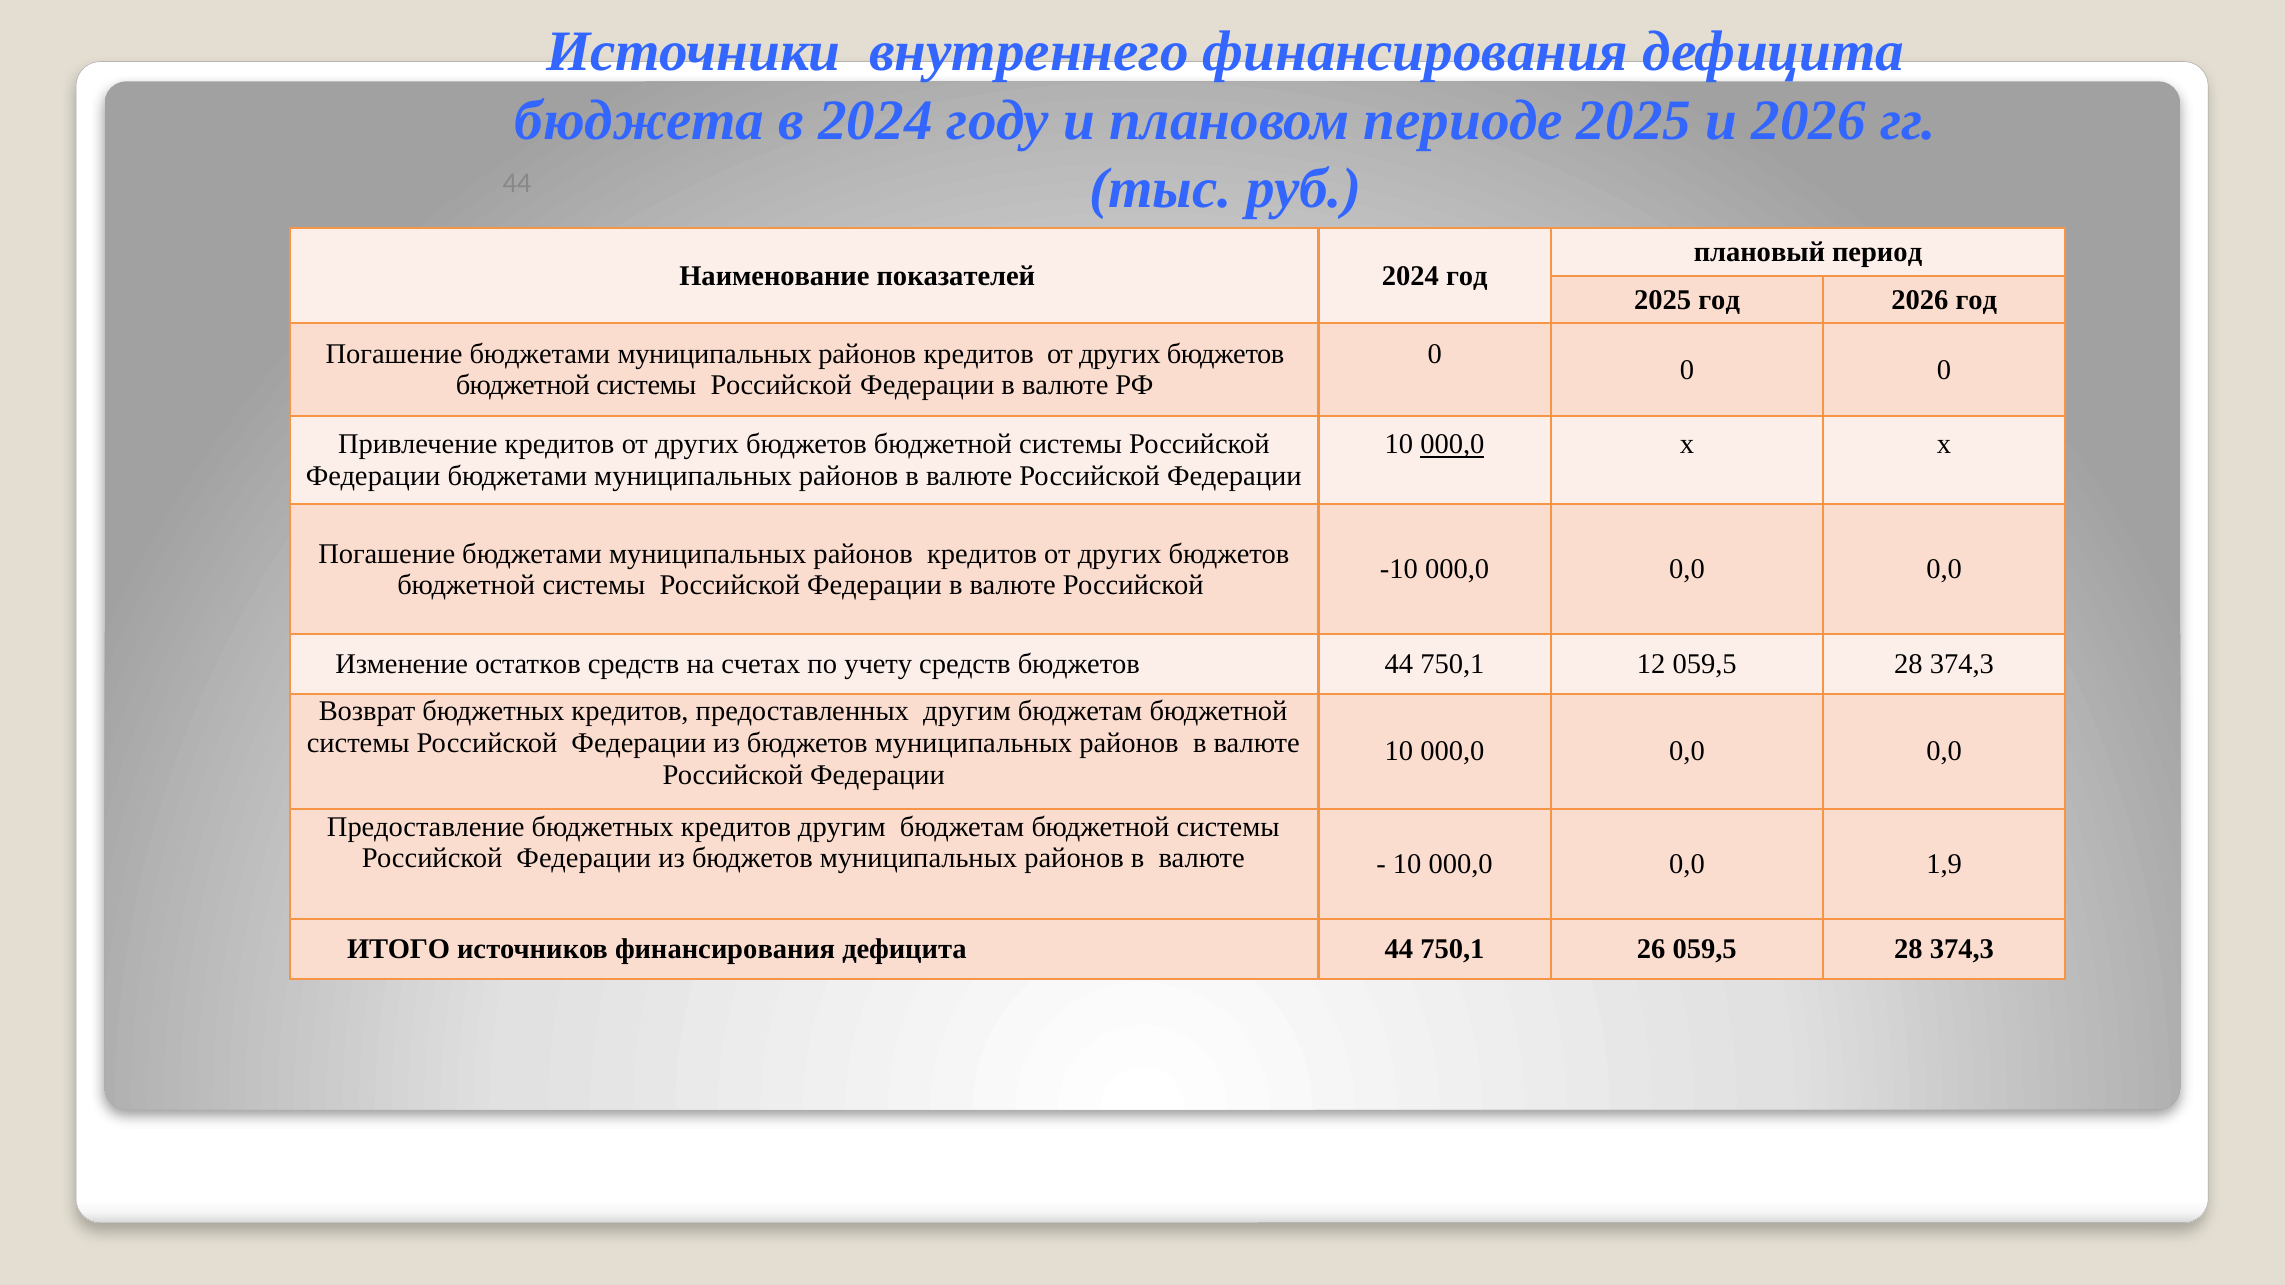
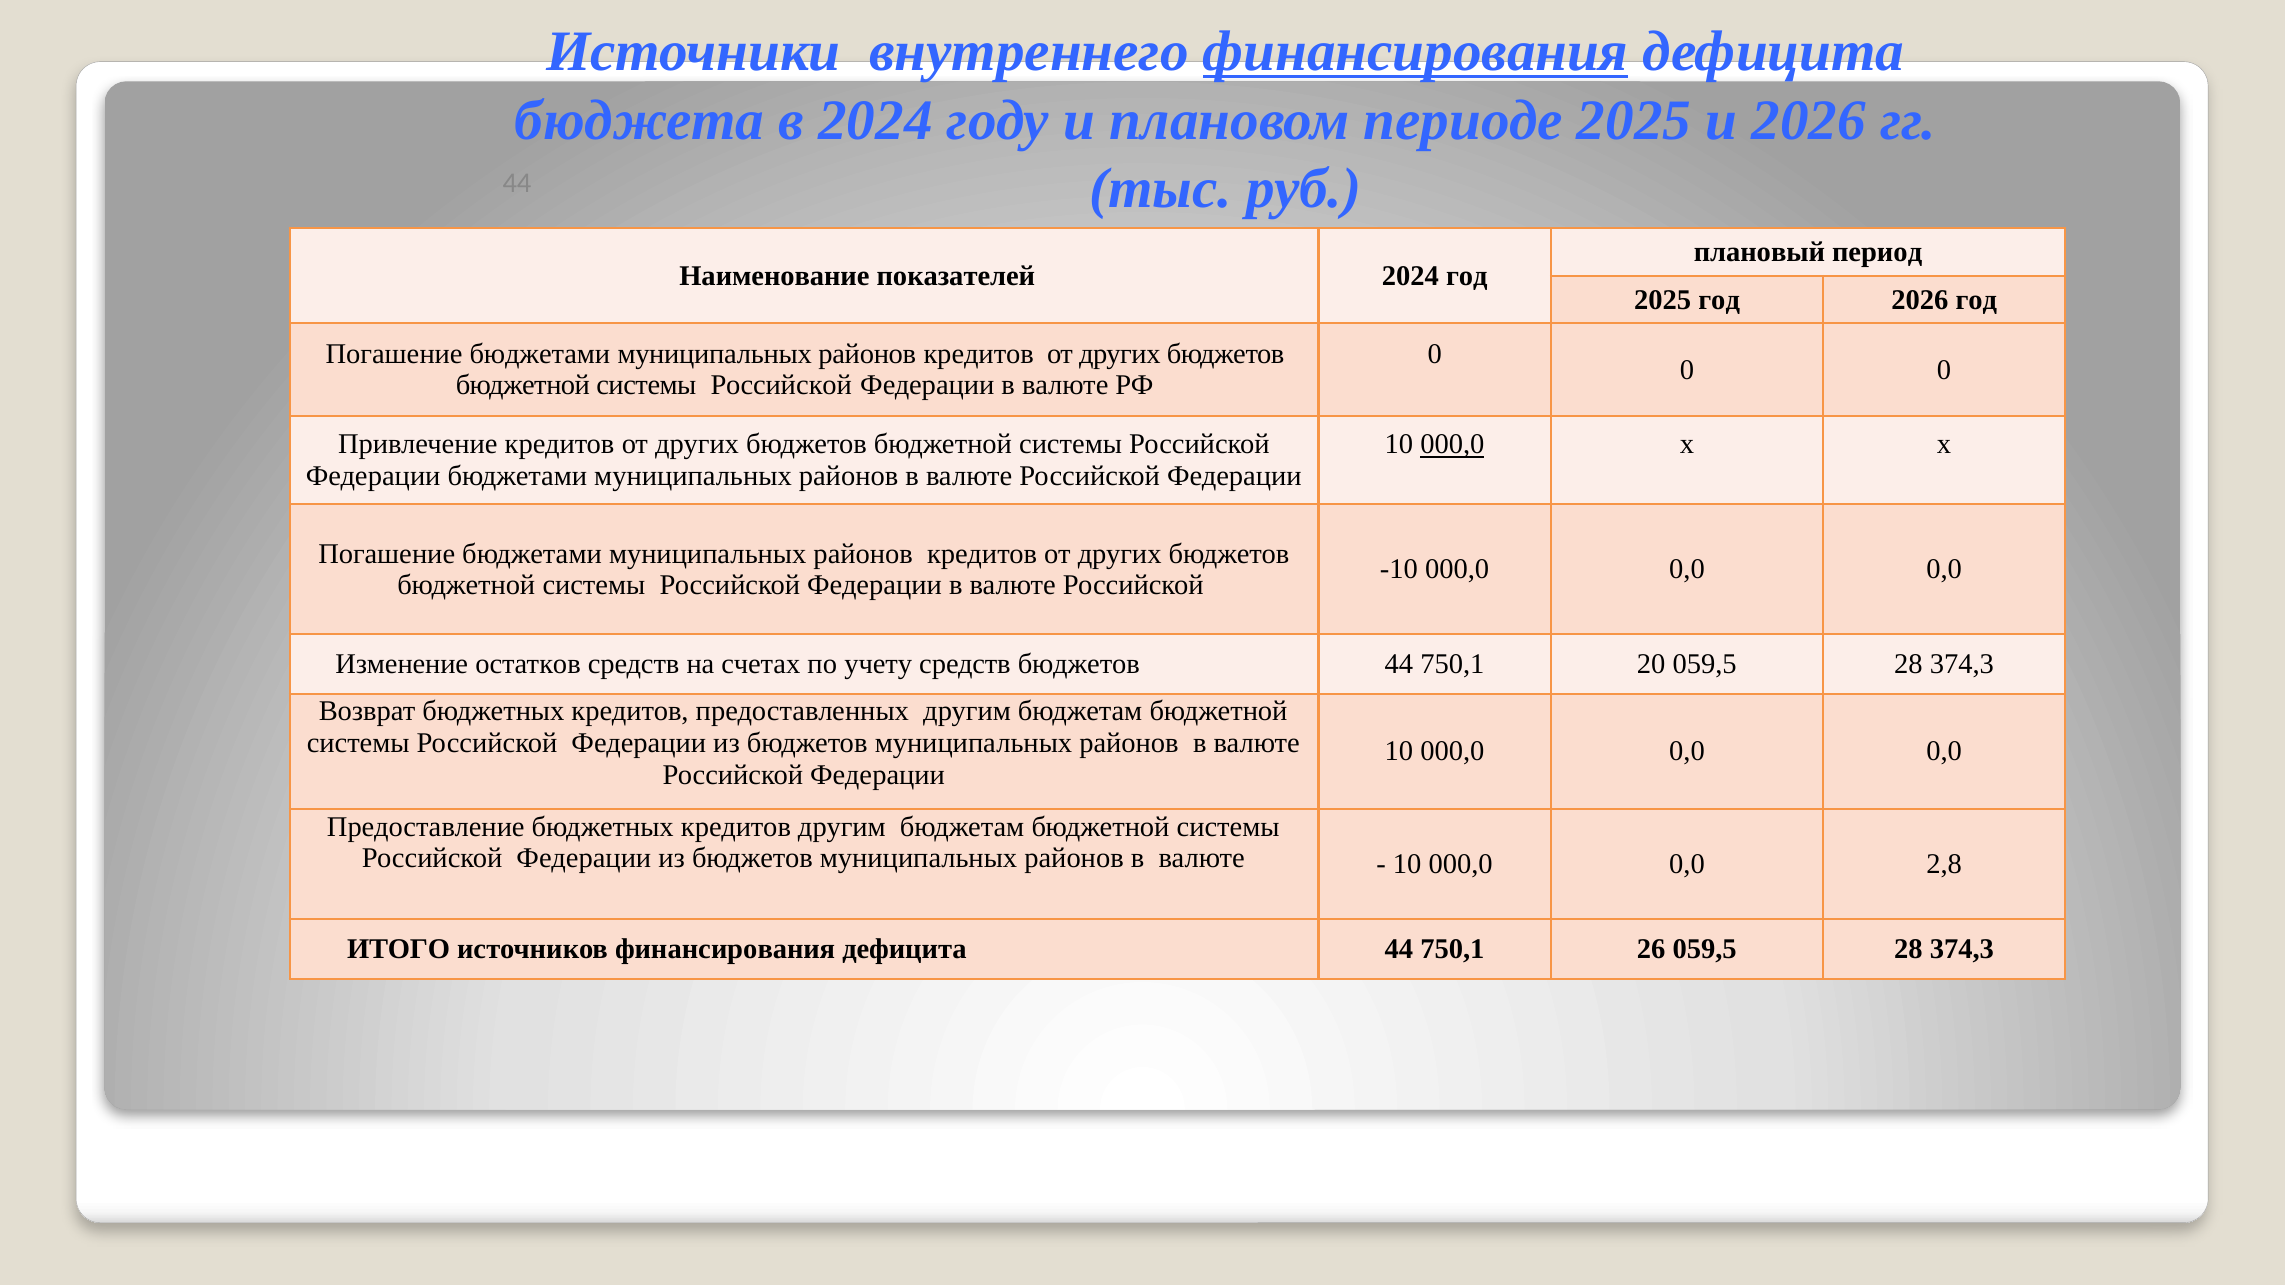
финансирования underline: none -> present (1416, 52)
12: 12 -> 20 (1651, 664)
1,9: 1,9 -> 2,8 (1944, 864)
